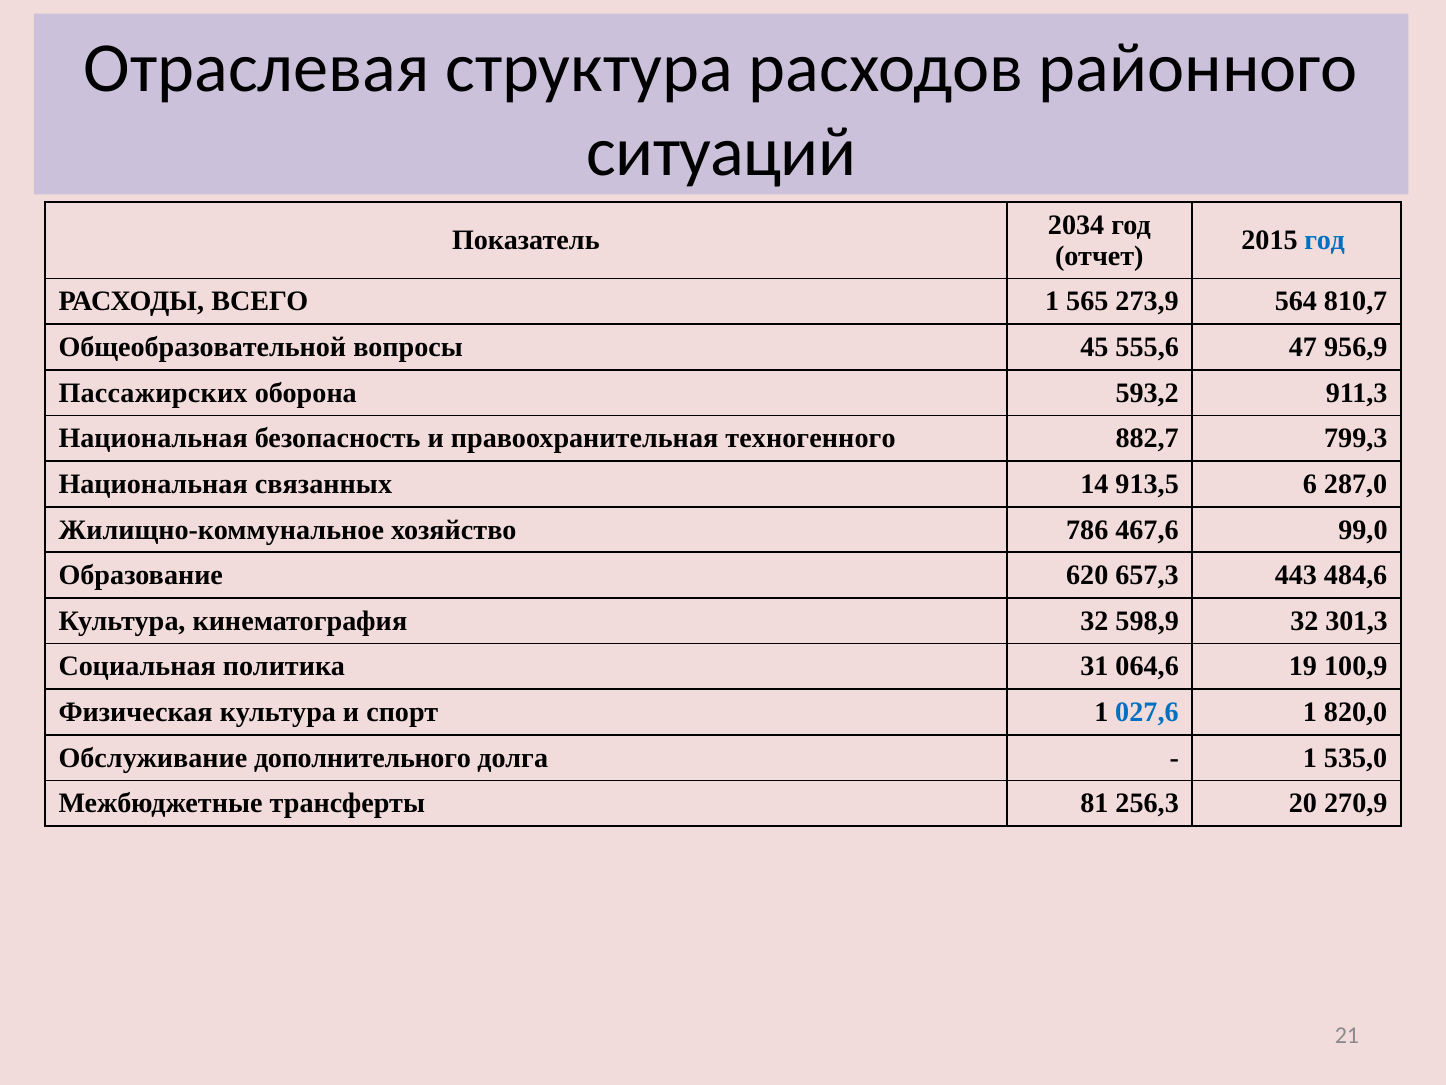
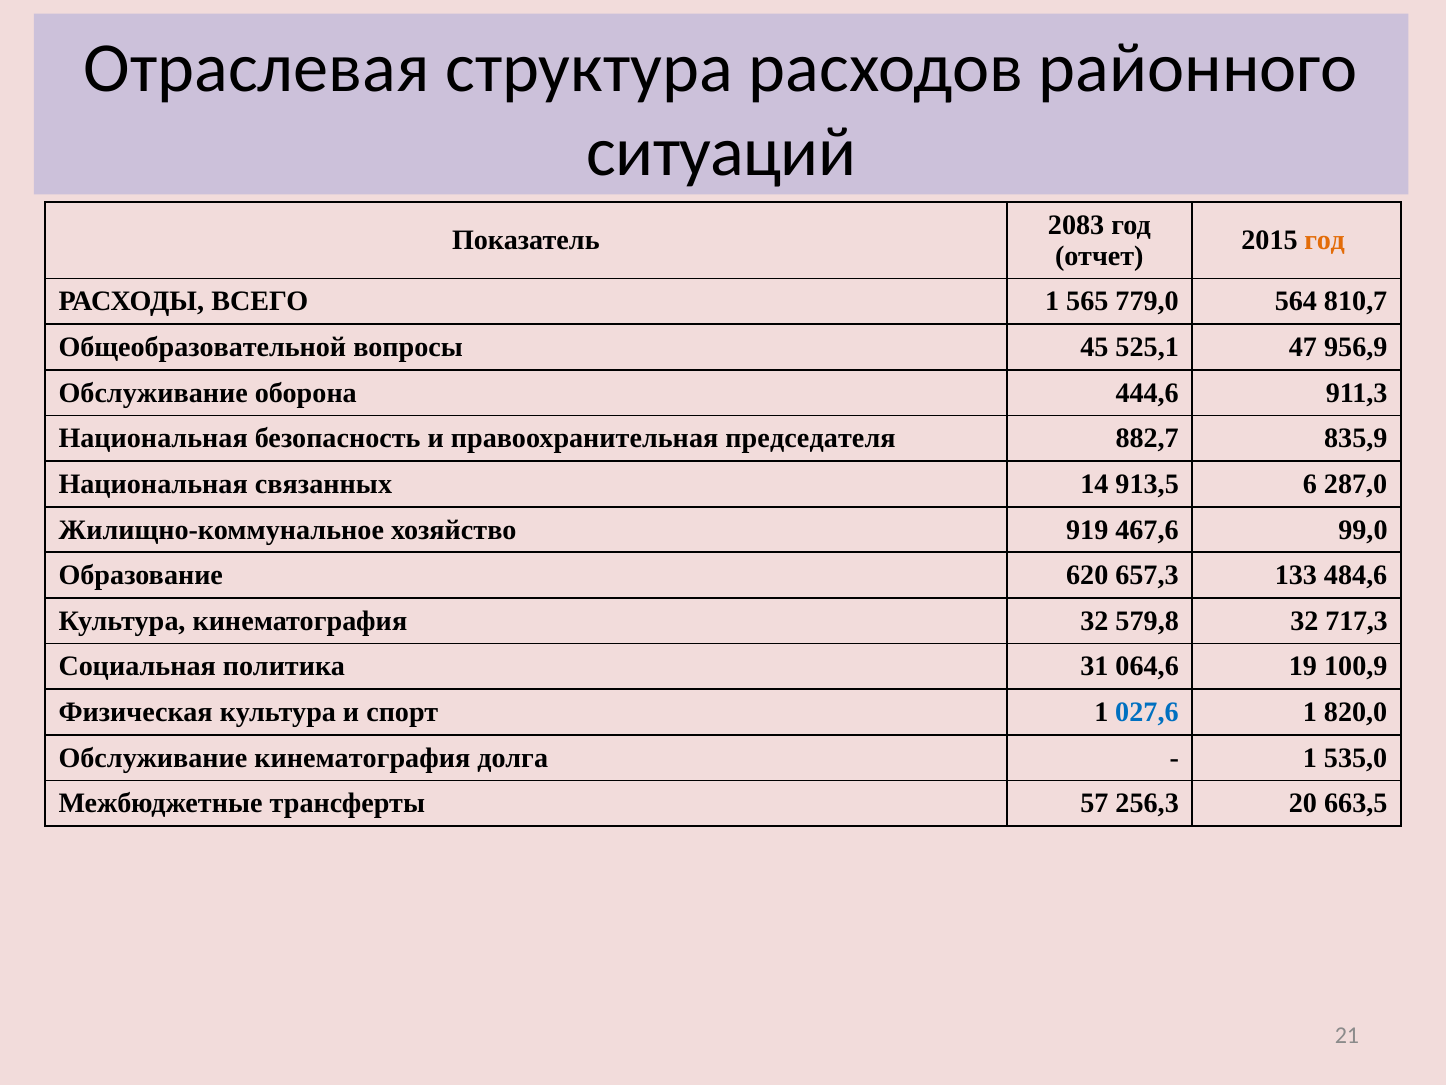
2034: 2034 -> 2083 (1076, 225)
год colour: blue -> orange (1325, 240)
273,9: 273,9 -> 779,0 (1147, 301)
555,6: 555,6 -> 525,1 (1147, 347)
Пассажирских: Пассажирских -> Обслуживание (153, 393)
593,2: 593,2 -> 444,6 (1147, 393)
техногенного: техногенного -> председателя (811, 438)
799,3: 799,3 -> 835,9 (1356, 438)
786: 786 -> 919 (1087, 529)
443: 443 -> 133 (1296, 575)
598,9: 598,9 -> 579,8 (1147, 621)
301,3: 301,3 -> 717,3 (1357, 621)
Обслуживание дополнительного: дополнительного -> кинематография (362, 757)
81: 81 -> 57 (1094, 803)
270,9: 270,9 -> 663,5 (1356, 803)
